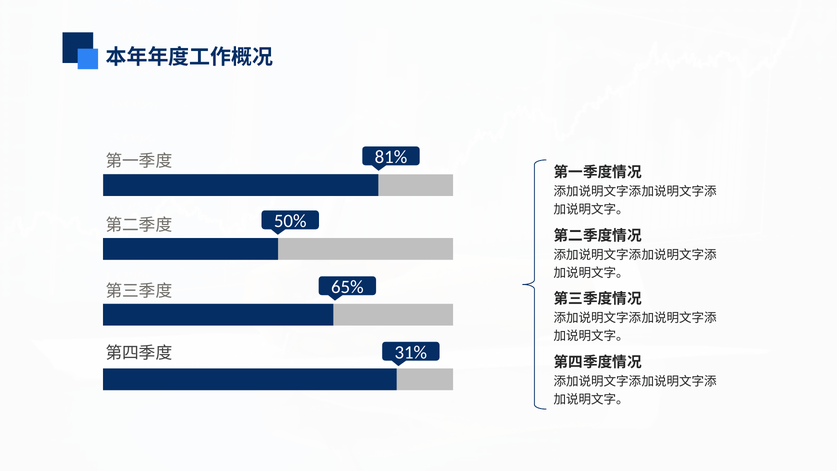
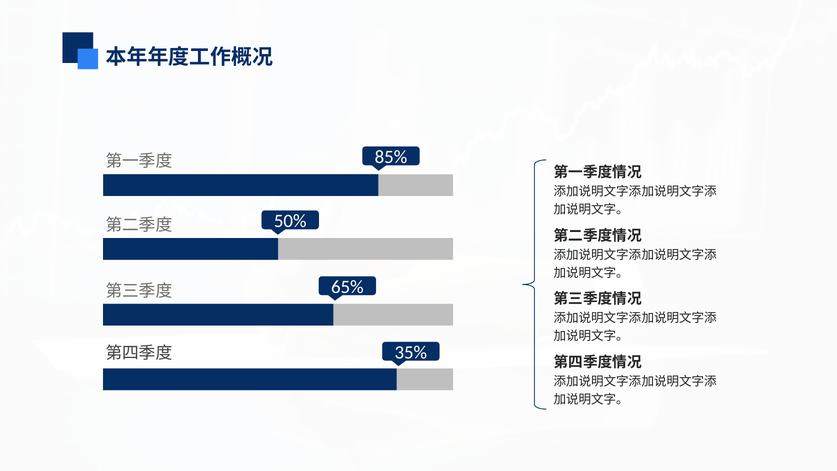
81%: 81% -> 85% (391, 157)
31%: 31% -> 35% (411, 352)
